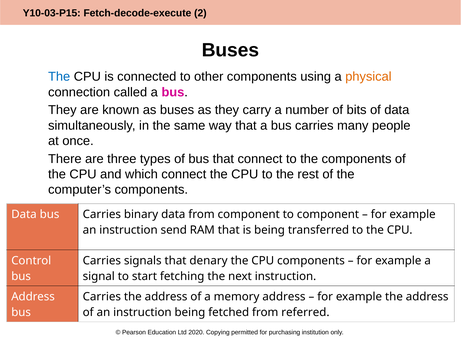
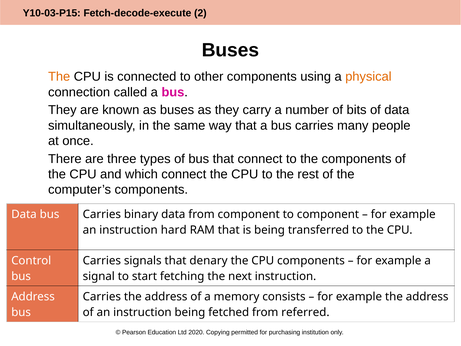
The colour: blue -> orange (59, 77)
send: send -> hard (174, 230)
memory address: address -> consists (284, 296)
